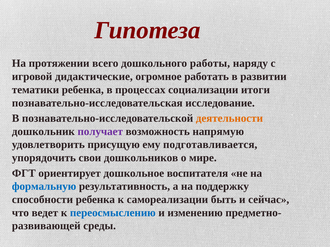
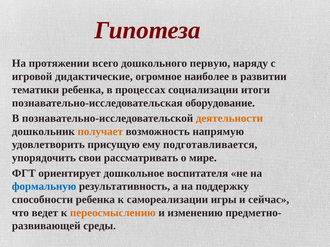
работы: работы -> первую (210, 63)
работать: работать -> наиболее (207, 77)
исследование: исследование -> оборудование (220, 103)
получает colour: purple -> orange (100, 132)
дошкольников: дошкольников -> рассматривать (141, 158)
быть: быть -> игры (224, 200)
переосмыслению colour: blue -> orange (113, 213)
